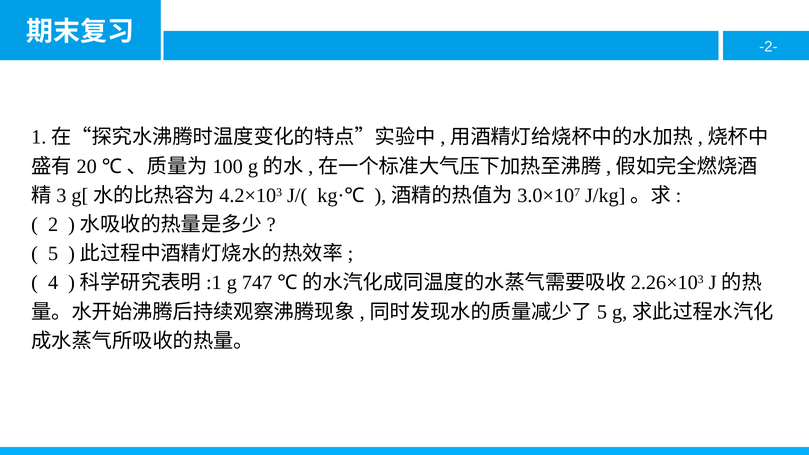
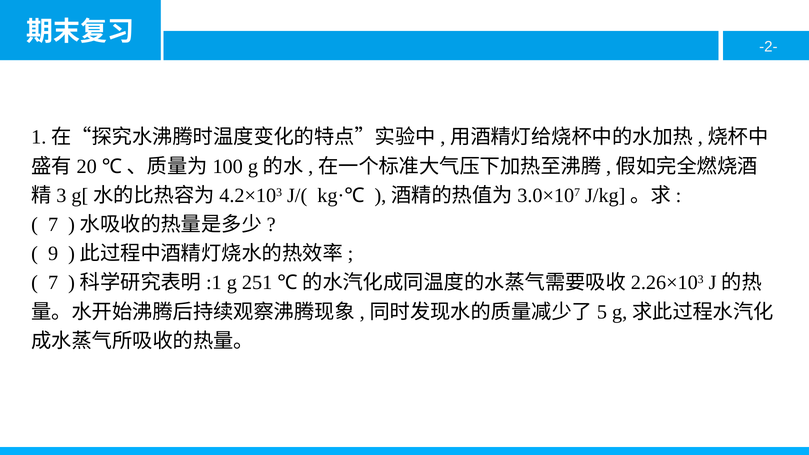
2: 2 -> 7 (53, 225)
5: 5 -> 9 (53, 254)
4: 4 -> 7 (53, 283)
747: 747 -> 251 (257, 283)
